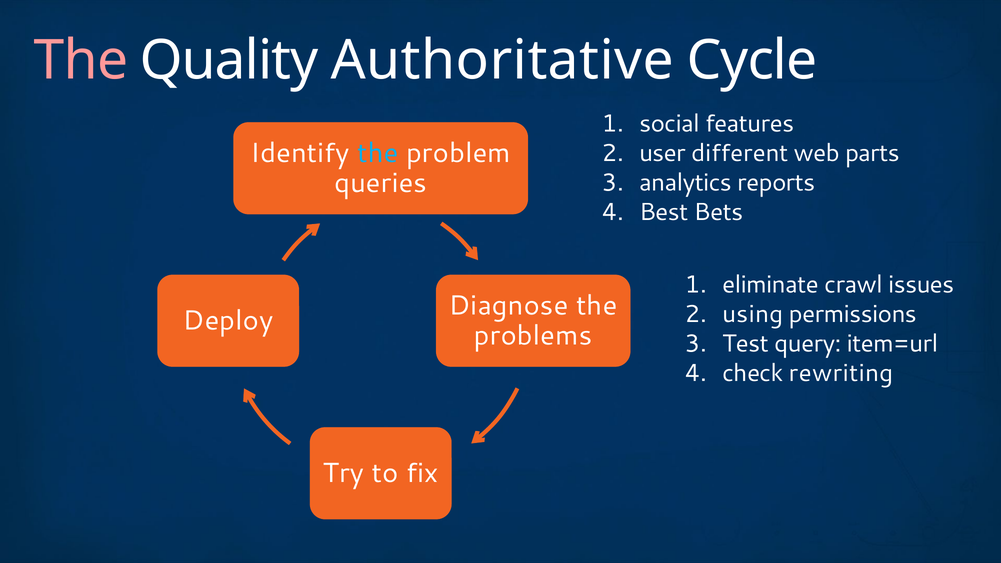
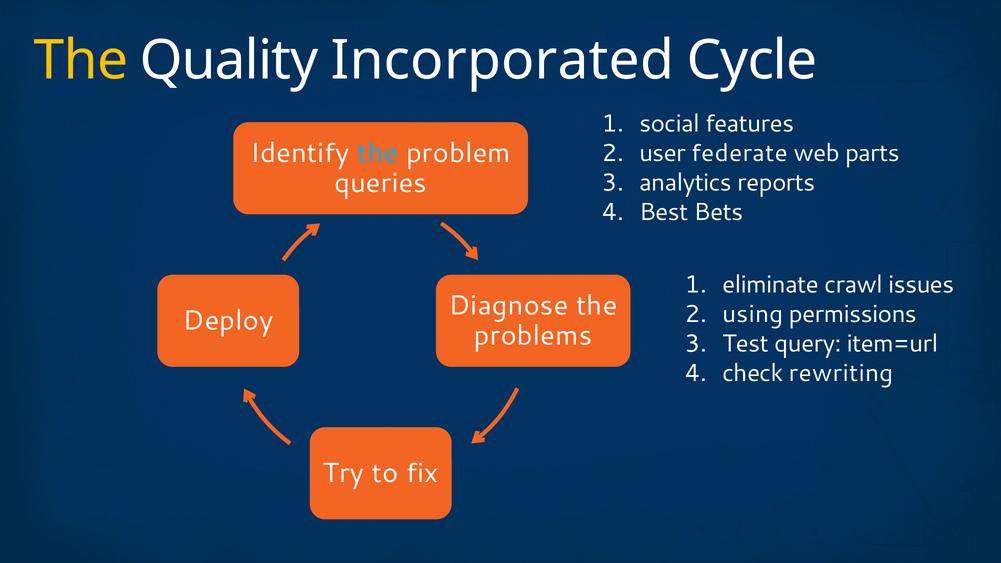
The colour: pink -> yellow (81, 61)
Authoritative: Authoritative -> Incorporated (502, 61)
different: different -> federate (740, 153)
